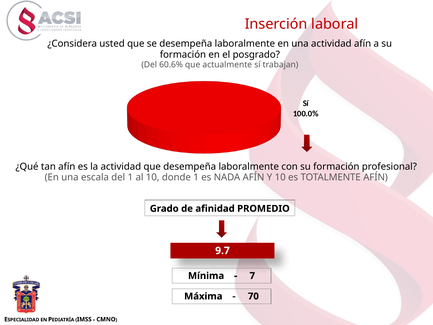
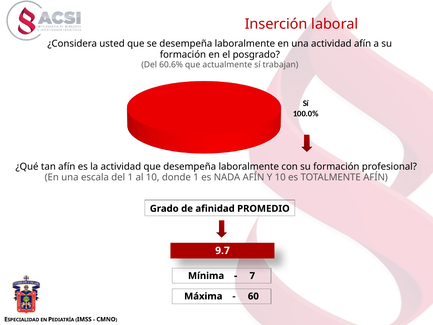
70: 70 -> 60 (253, 296)
